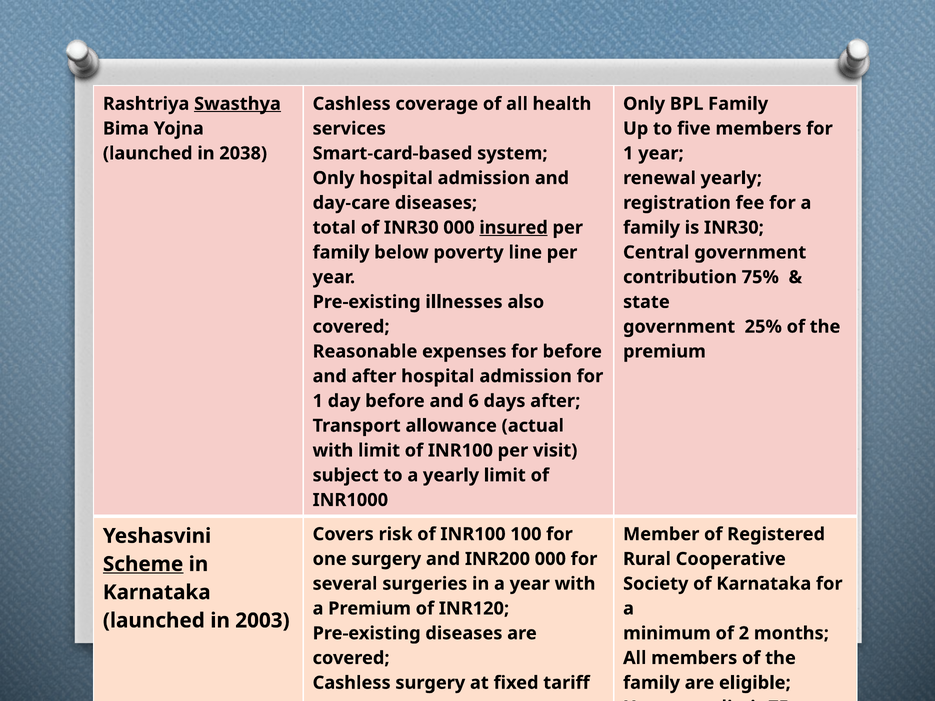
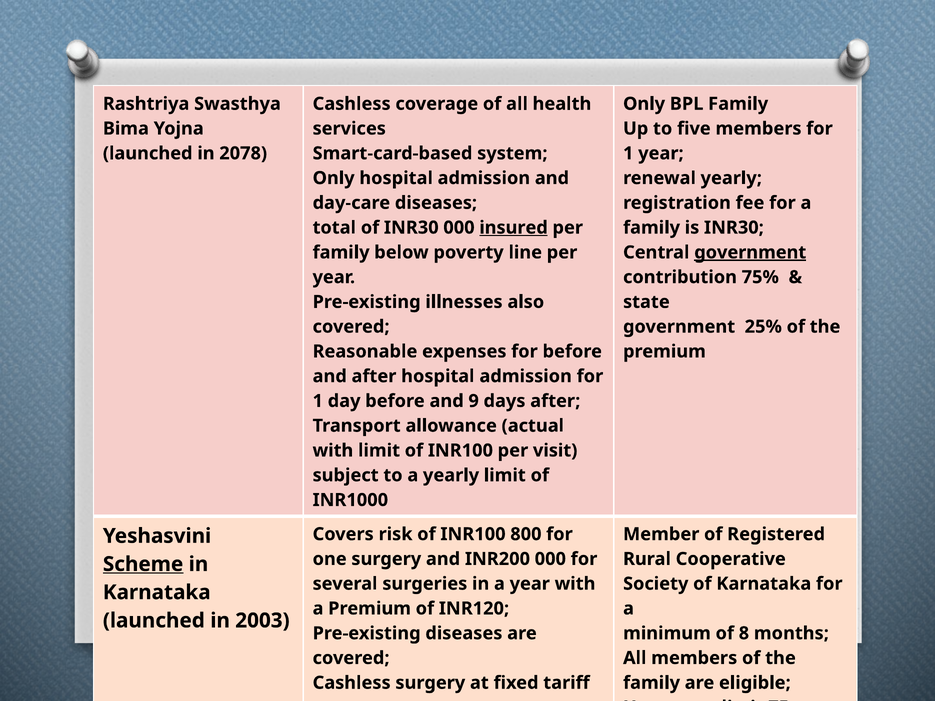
Swasthya underline: present -> none (237, 104)
2038: 2038 -> 2078 (243, 153)
government underline: none -> present (750, 252)
6: 6 -> 9 (474, 401)
100: 100 -> 800 (526, 534)
2: 2 -> 8 (744, 633)
